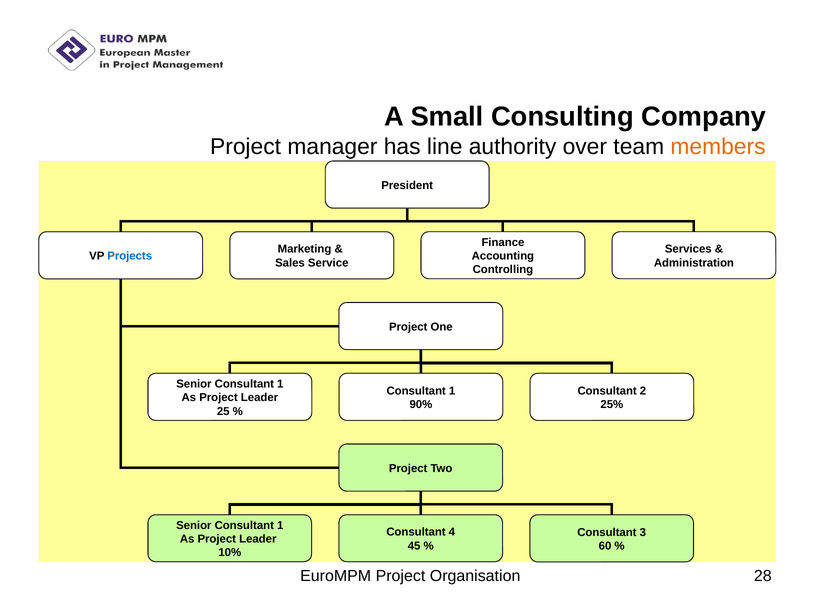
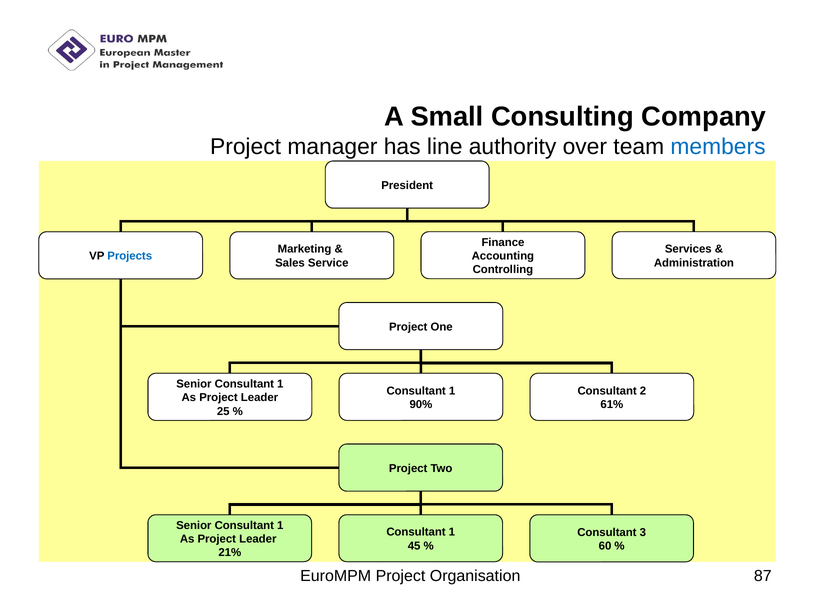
members colour: orange -> blue (718, 147)
25%: 25% -> 61% (612, 404)
4: 4 -> 1 (452, 532)
10%: 10% -> 21% (230, 552)
28: 28 -> 87 (763, 576)
